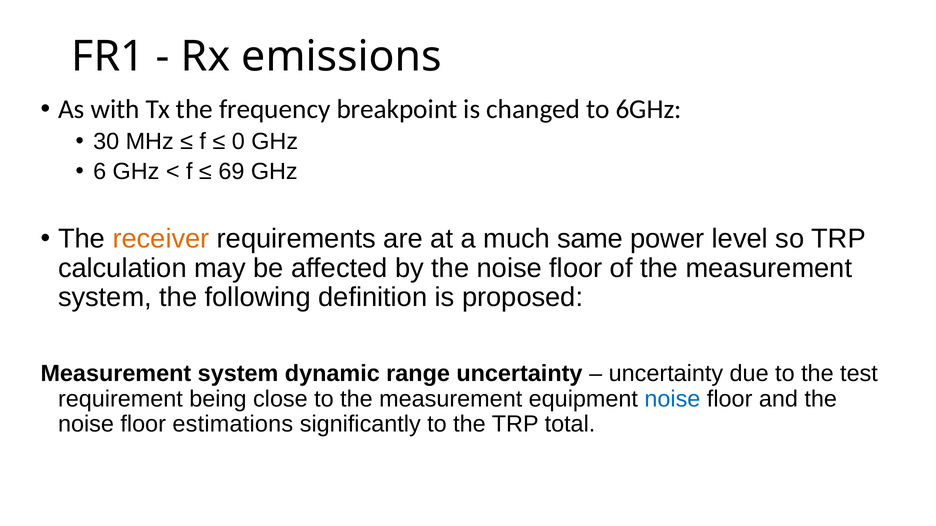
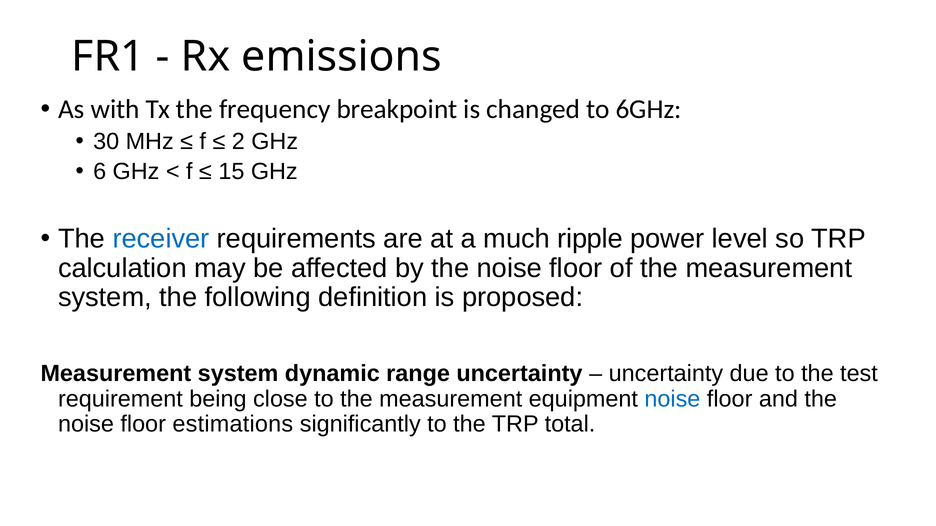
0: 0 -> 2 (238, 142)
69: 69 -> 15 (231, 172)
receiver colour: orange -> blue (161, 239)
same: same -> ripple (590, 239)
